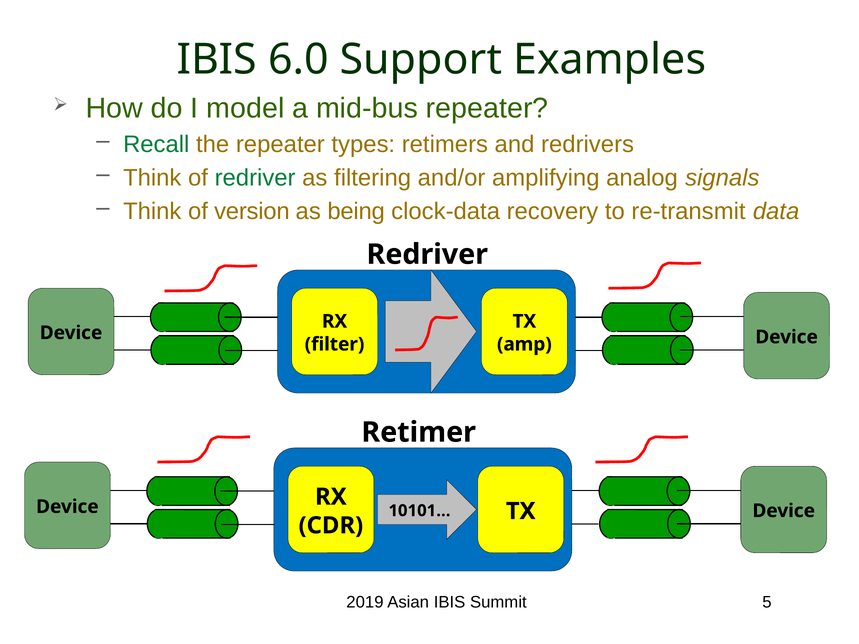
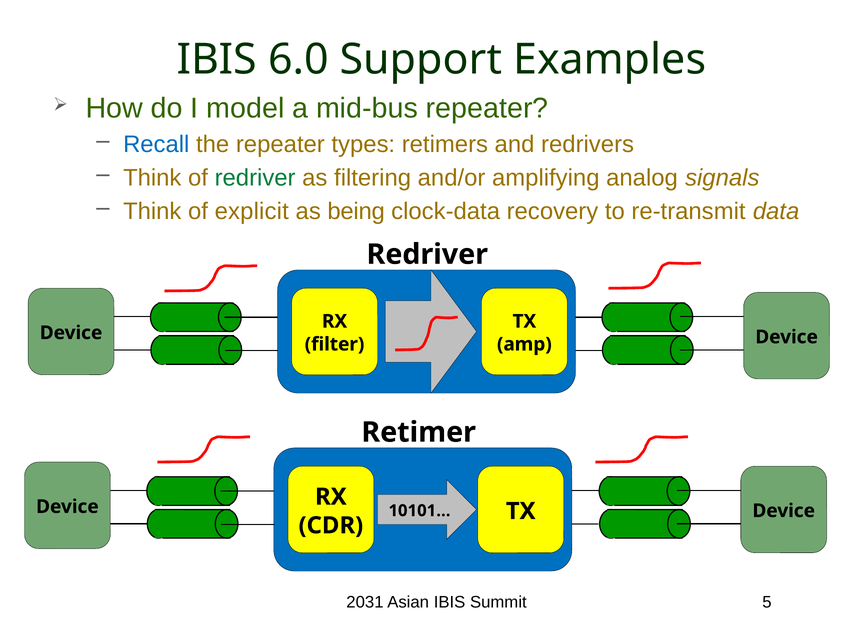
Recall colour: green -> blue (156, 144)
version: version -> explicit (252, 211)
2019: 2019 -> 2031 (365, 602)
